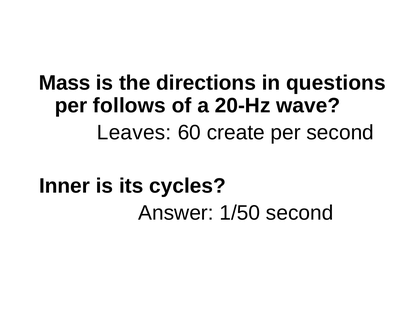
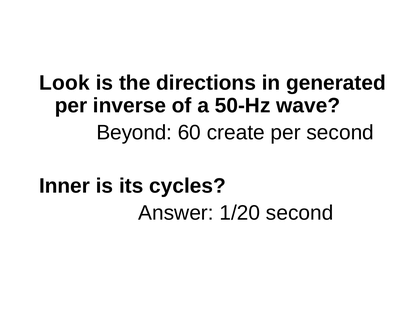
Mass: Mass -> Look (64, 83)
questions: questions -> generated (336, 83)
follows: follows -> inverse (130, 105)
20-Hz: 20-Hz -> 50-Hz (243, 105)
Leaves: Leaves -> Beyond (134, 132)
1/50: 1/50 -> 1/20 (240, 213)
